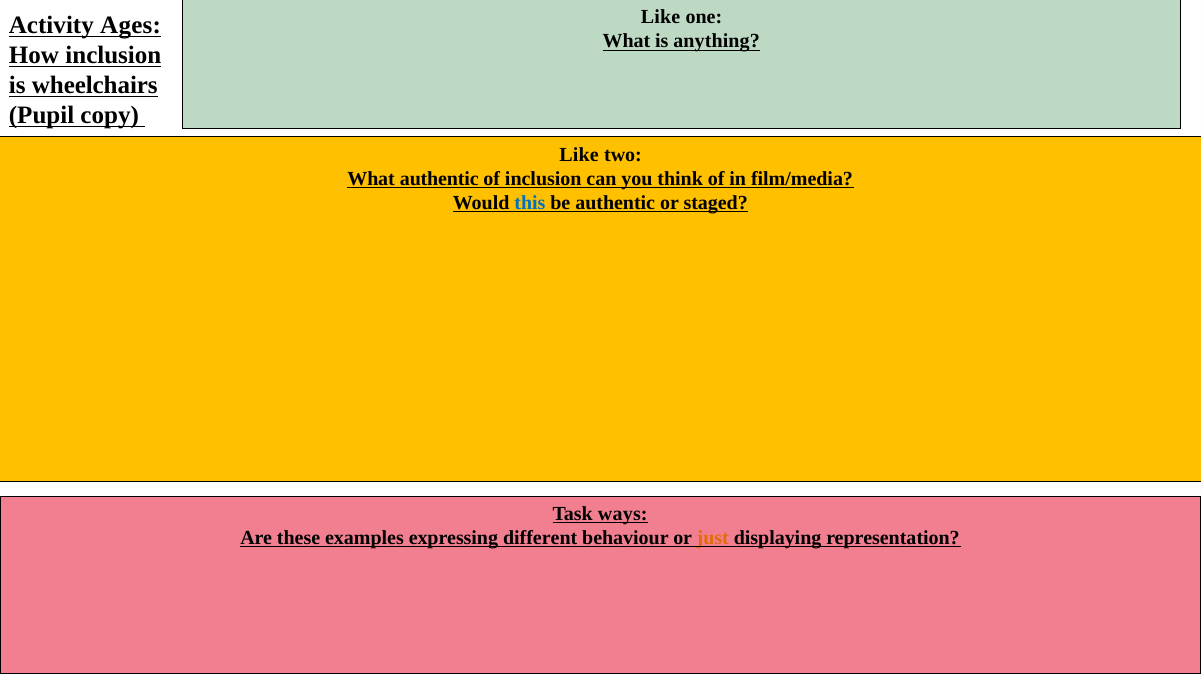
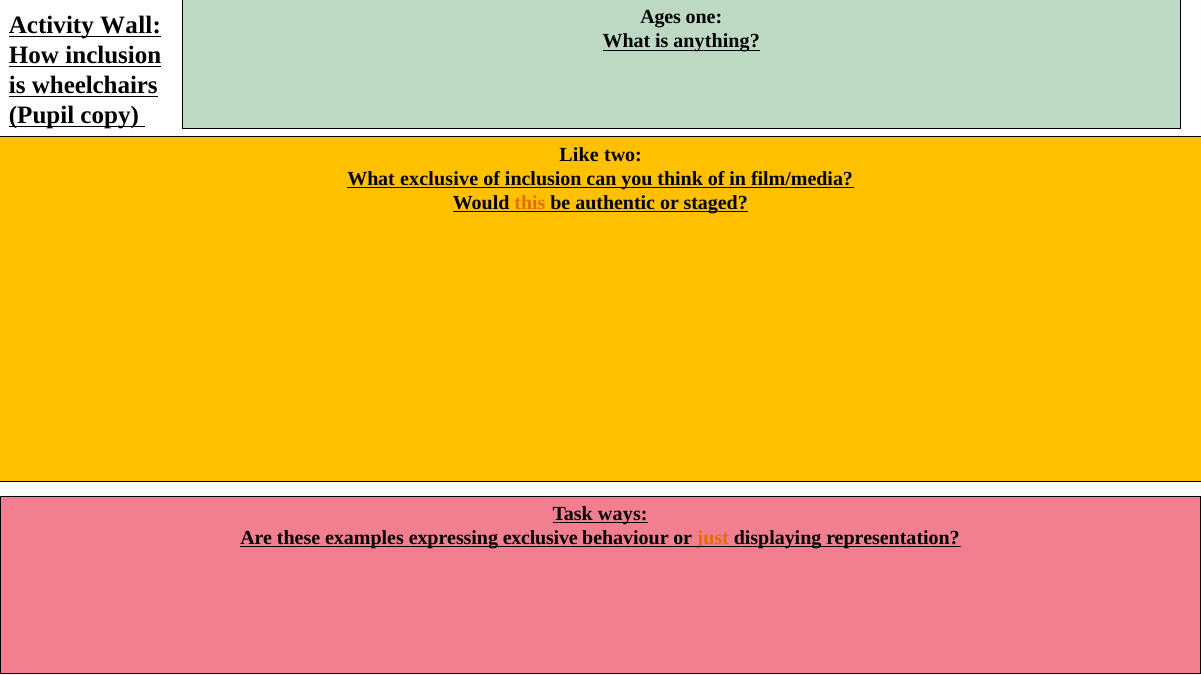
Like: Like -> Ages (661, 17)
Ages: Ages -> Wall (131, 25)
What authentic: authentic -> exclusive (439, 179)
this colour: blue -> orange (530, 203)
expressing different: different -> exclusive (540, 538)
